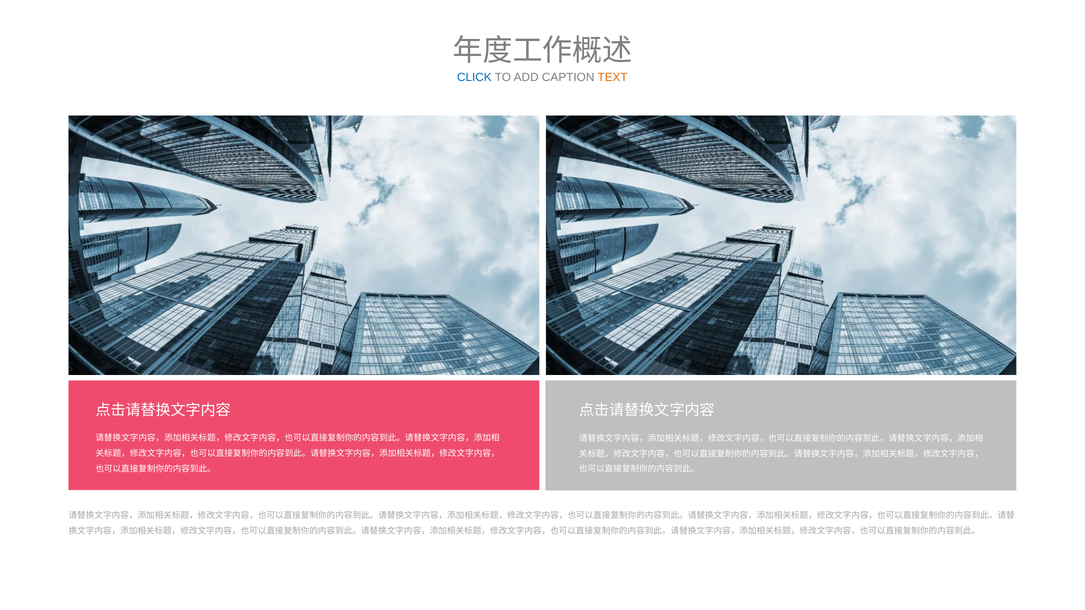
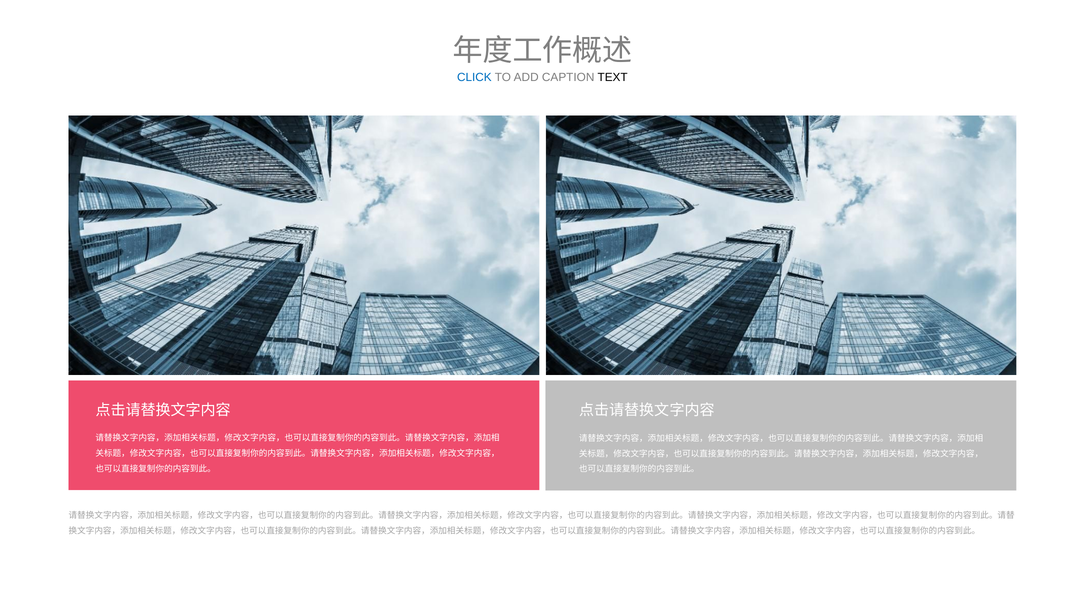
TEXT colour: orange -> black (613, 77)
